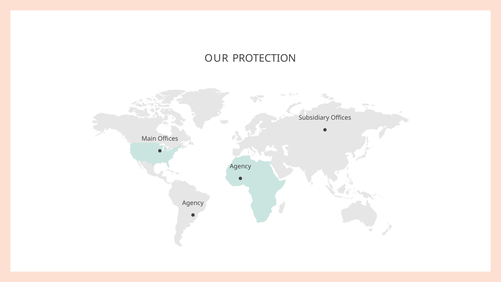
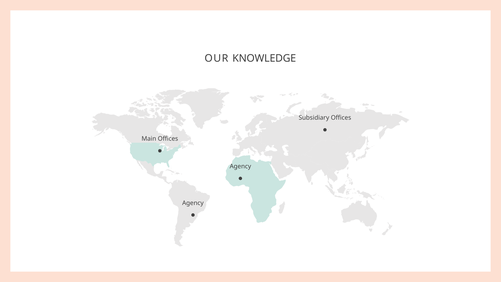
PROTECTION: PROTECTION -> KNOWLEDGE (264, 58)
